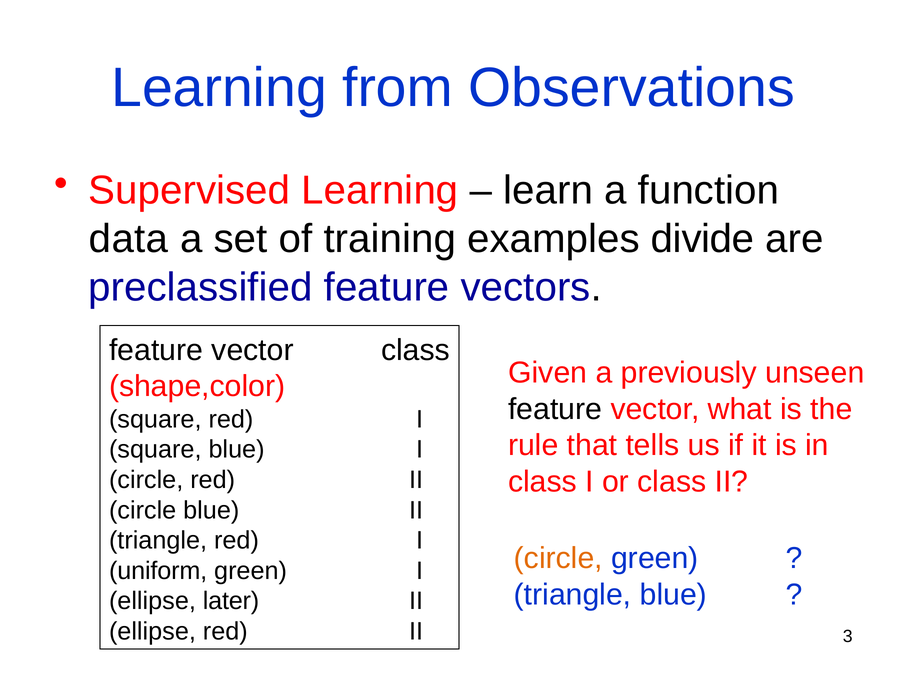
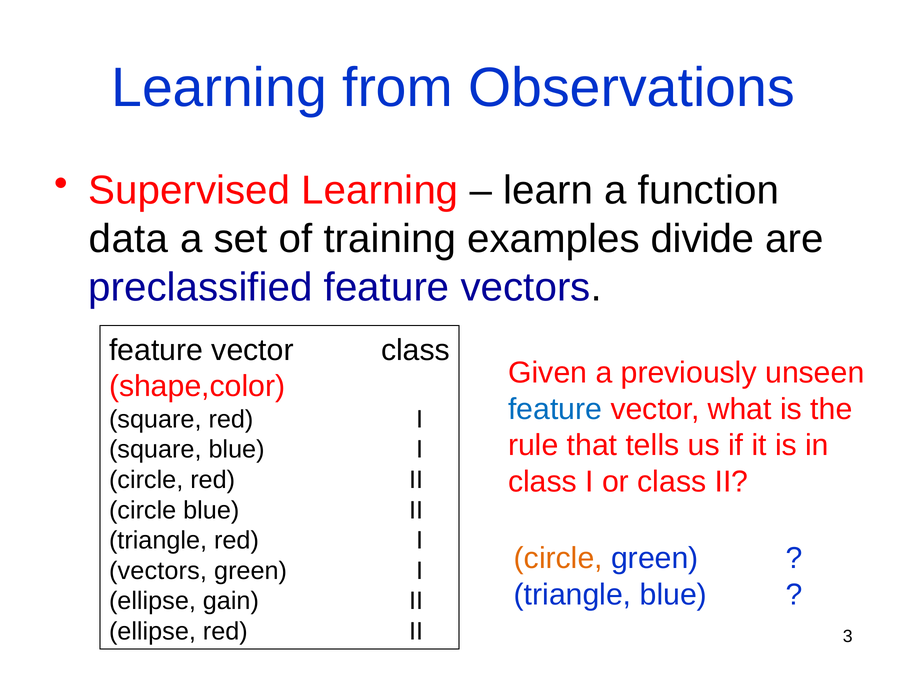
feature colour: black -> blue (555, 409)
uniform: uniform -> vectors (158, 570)
later: later -> gain (231, 600)
